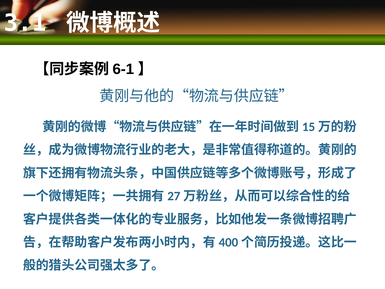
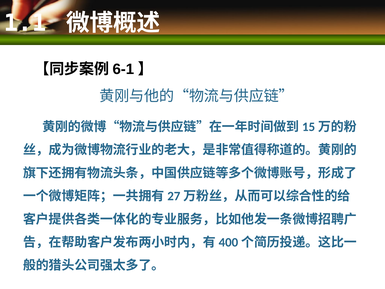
3.1: 3.1 -> 1.1 (25, 23)
